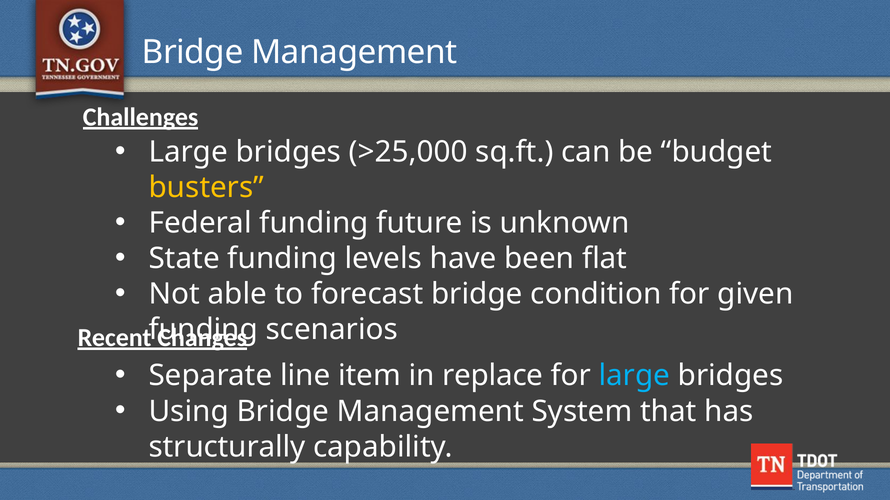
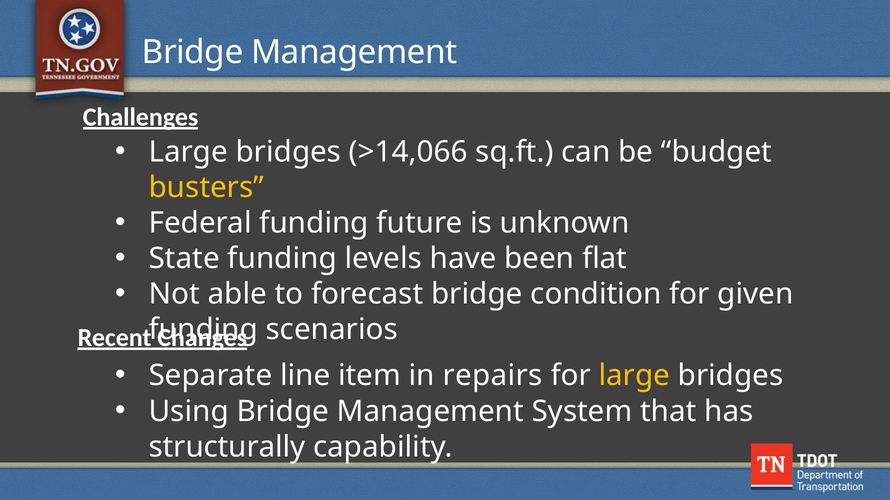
>25,000: >25,000 -> >14,066 (408, 152)
replace: replace -> repairs (493, 376)
large colour: light blue -> yellow (634, 376)
